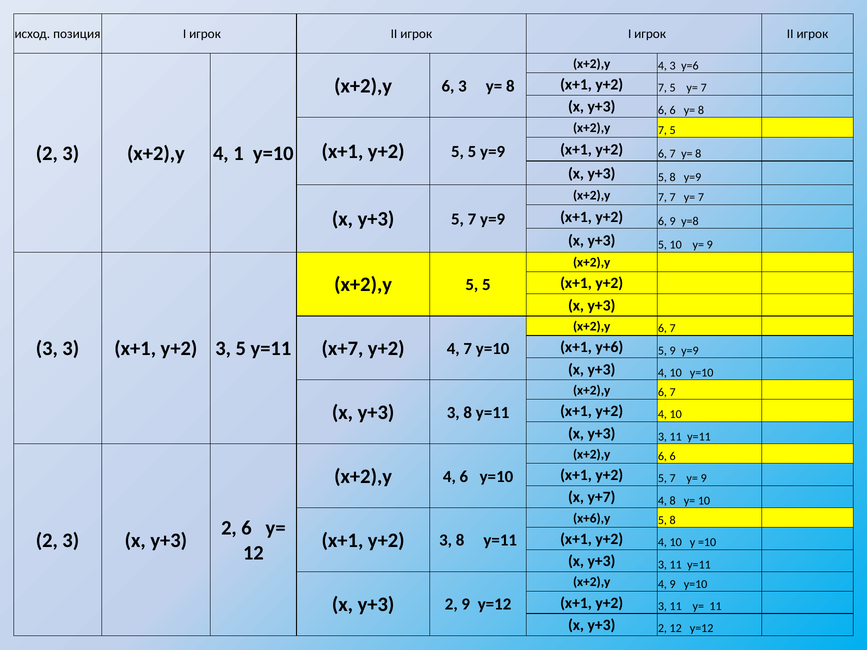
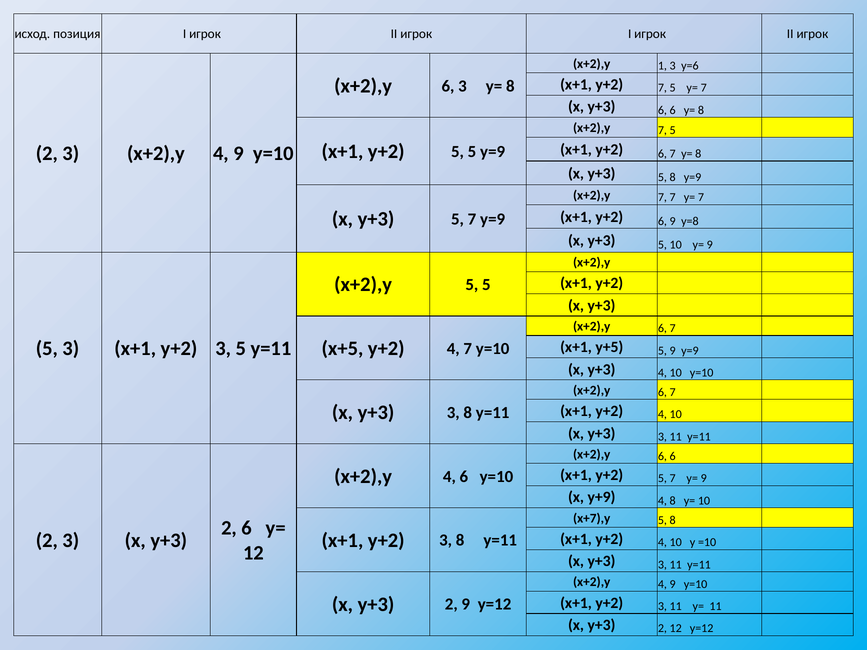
4: 4 -> 1 (662, 66)
3 х+2),у 4 1: 1 -> 9 (238, 153)
3: 3 -> 5 (47, 349)
х+7: х+7 -> х+5 (342, 349)
у+6: у+6 -> у+5 (609, 347)
у+7: у+7 -> у+9 (602, 497)
х+6),у: х+6),у -> х+7),у (592, 518)
